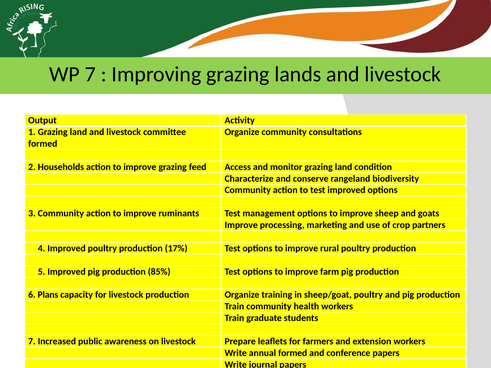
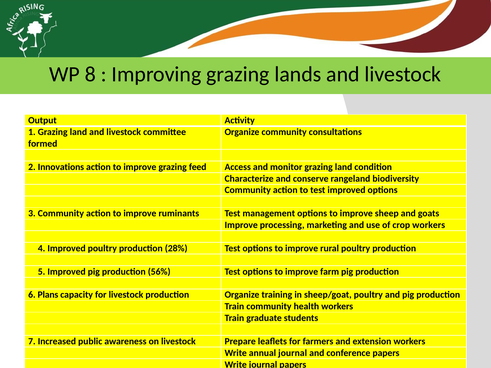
WP 7: 7 -> 8 (90, 74)
Households: Households -> Innovations (61, 167)
crop partners: partners -> workers (429, 225)
17%: 17% -> 28% (176, 248)
85%: 85% -> 56% (159, 272)
annual formed: formed -> journal (293, 353)
